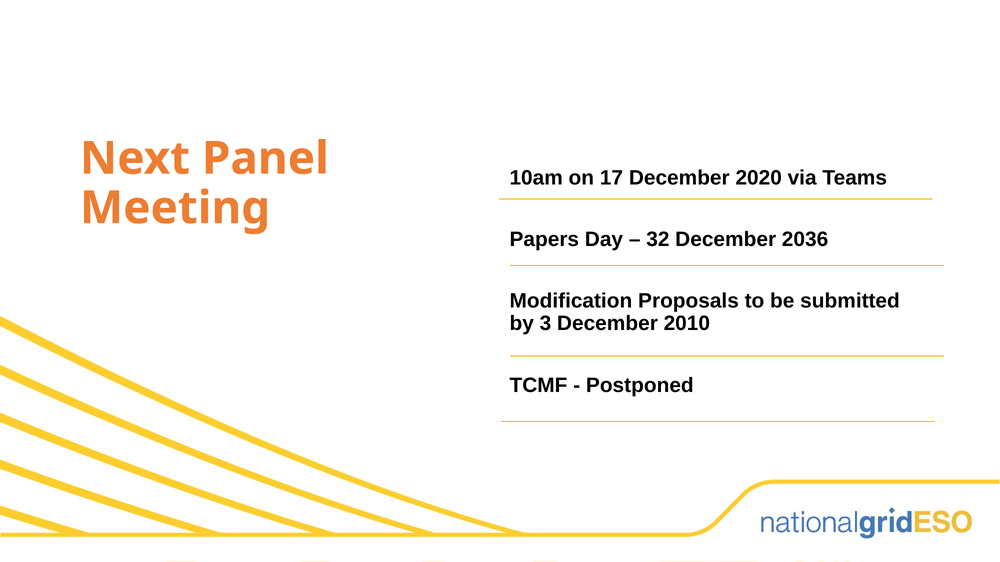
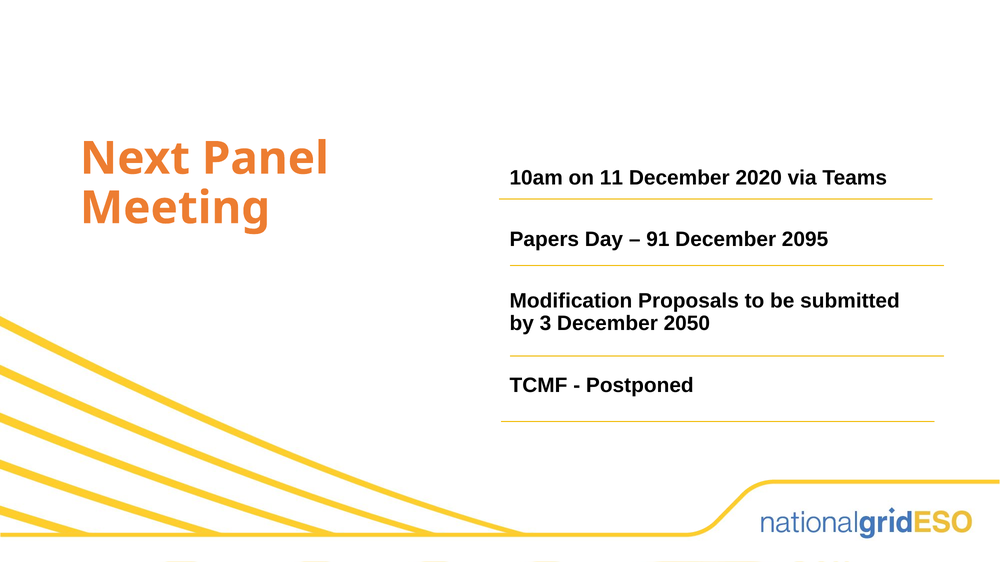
17: 17 -> 11 (611, 178)
32: 32 -> 91 (658, 240)
2036: 2036 -> 2095 (805, 240)
2010: 2010 -> 2050 (687, 324)
